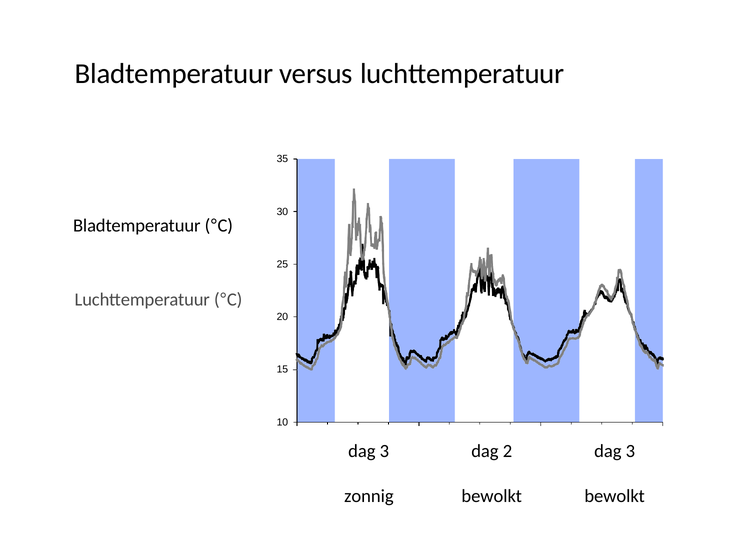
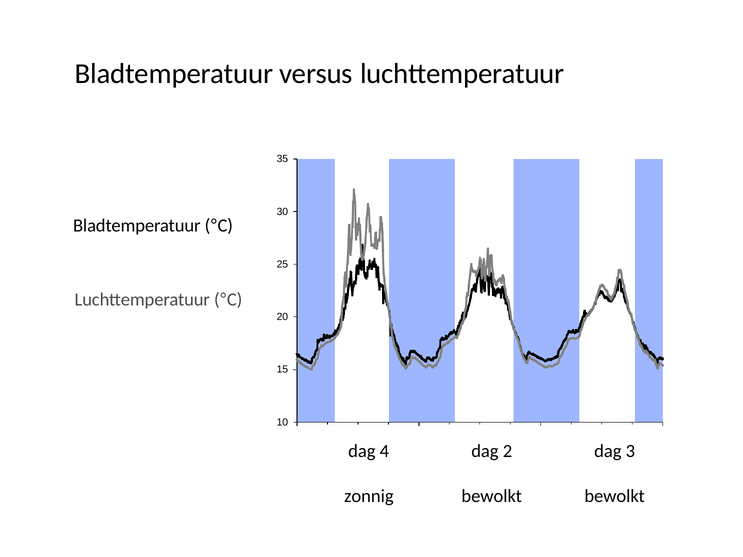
3: 3 -> 4 (384, 452)
